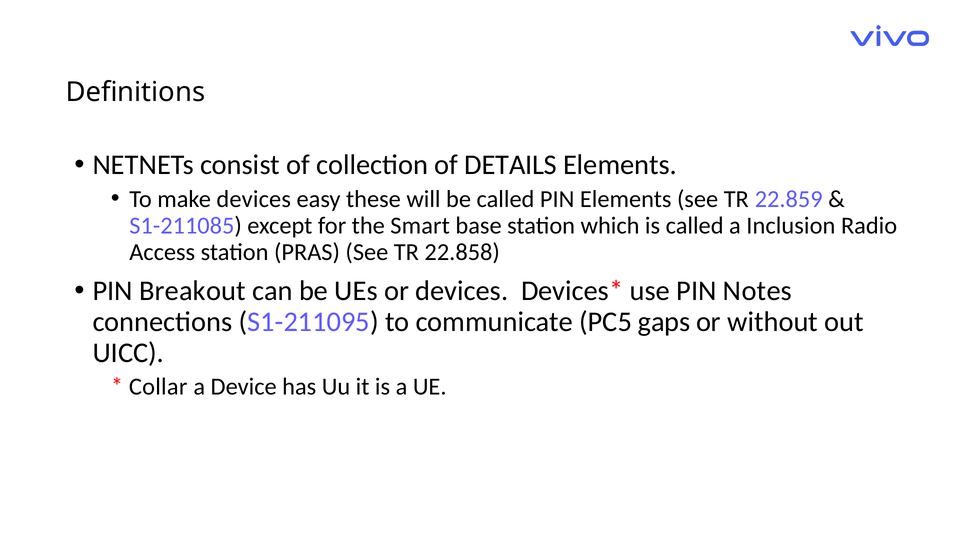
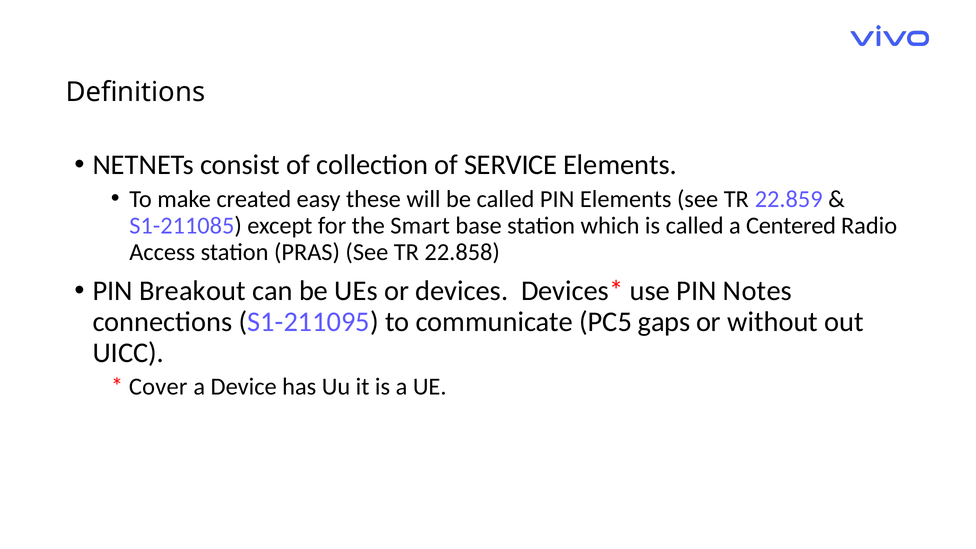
DETAILS: DETAILS -> SERVICE (511, 165)
make devices: devices -> created (254, 199)
Inclusion: Inclusion -> Centered (791, 226)
Collar: Collar -> Cover (158, 386)
